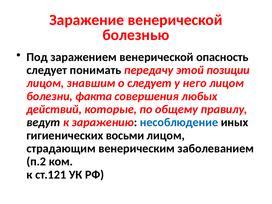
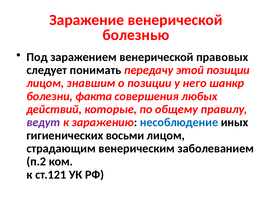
опасность: опасность -> правовых (222, 57)
о следует: следует -> позиции (149, 83)
него лицом: лицом -> шанкр (227, 83)
ведут colour: black -> purple (43, 122)
